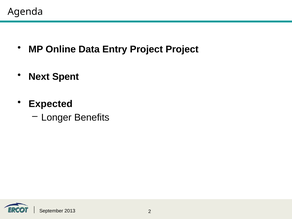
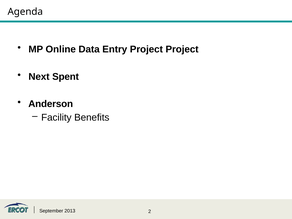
Expected: Expected -> Anderson (51, 104)
Longer: Longer -> Facility (56, 117)
